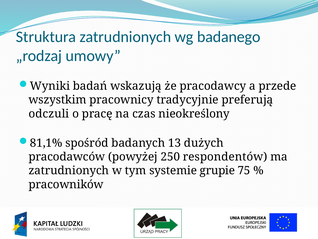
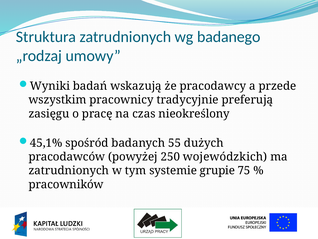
odczuli: odczuli -> zasięgu (49, 113)
81,1%: 81,1% -> 45,1% (46, 143)
13: 13 -> 55 (175, 143)
respondentów: respondentów -> wojewódzkich (225, 157)
